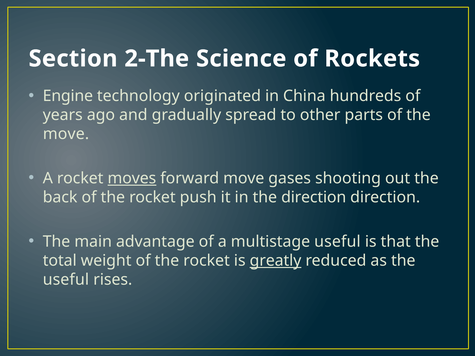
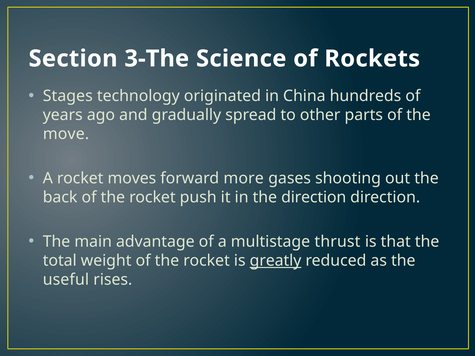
2-The: 2-The -> 3-The (157, 59)
Engine: Engine -> Stages (68, 96)
moves underline: present -> none (132, 178)
forward move: move -> more (244, 178)
multistage useful: useful -> thrust (337, 242)
